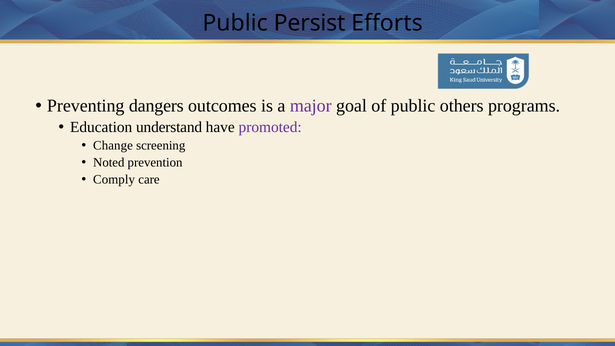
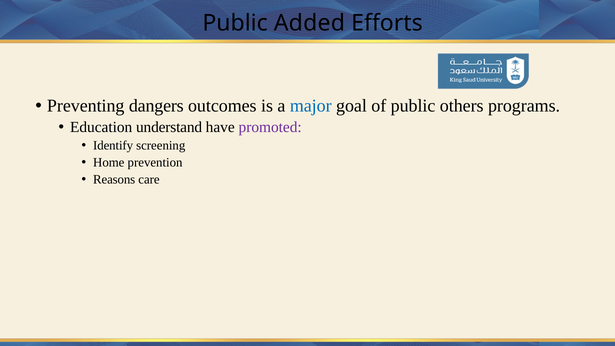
Persist: Persist -> Added (309, 23)
major colour: purple -> blue (311, 106)
Change: Change -> Identify (113, 146)
Noted: Noted -> Home (109, 163)
Comply: Comply -> Reasons (114, 180)
